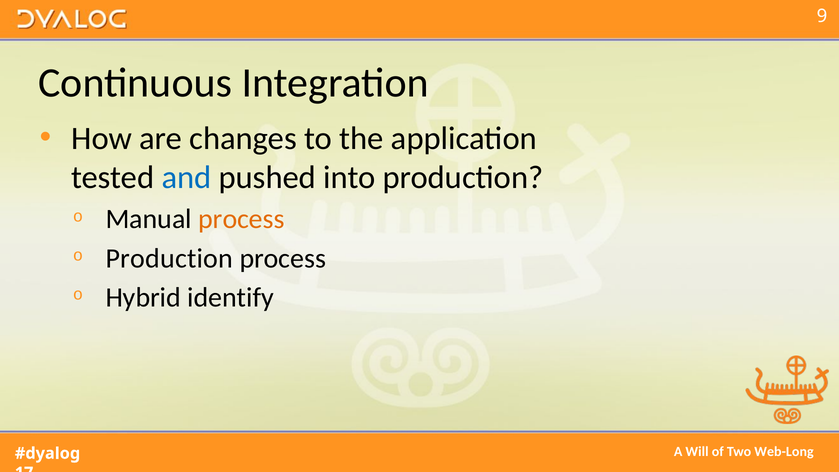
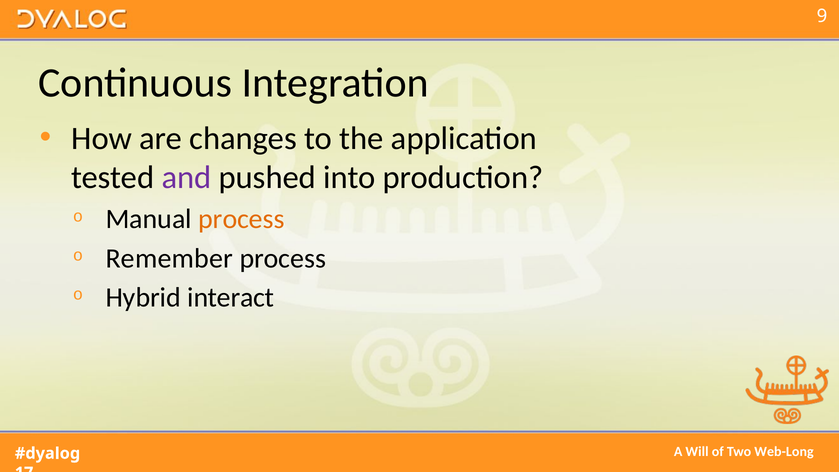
and colour: blue -> purple (186, 178)
Production: Production -> Remember (169, 258)
identify: identify -> interact (231, 297)
